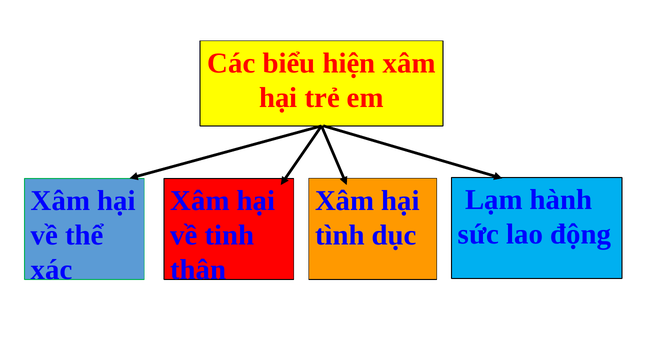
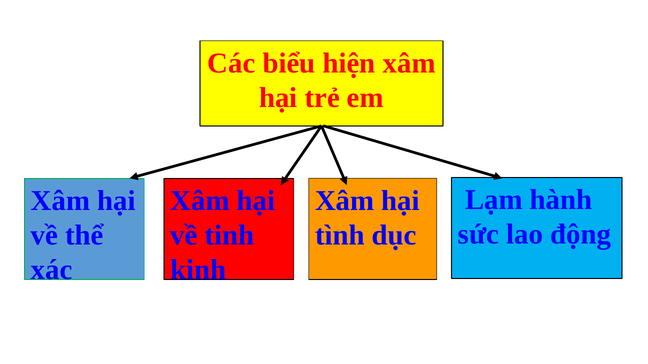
thân: thân -> kinh (198, 270)
